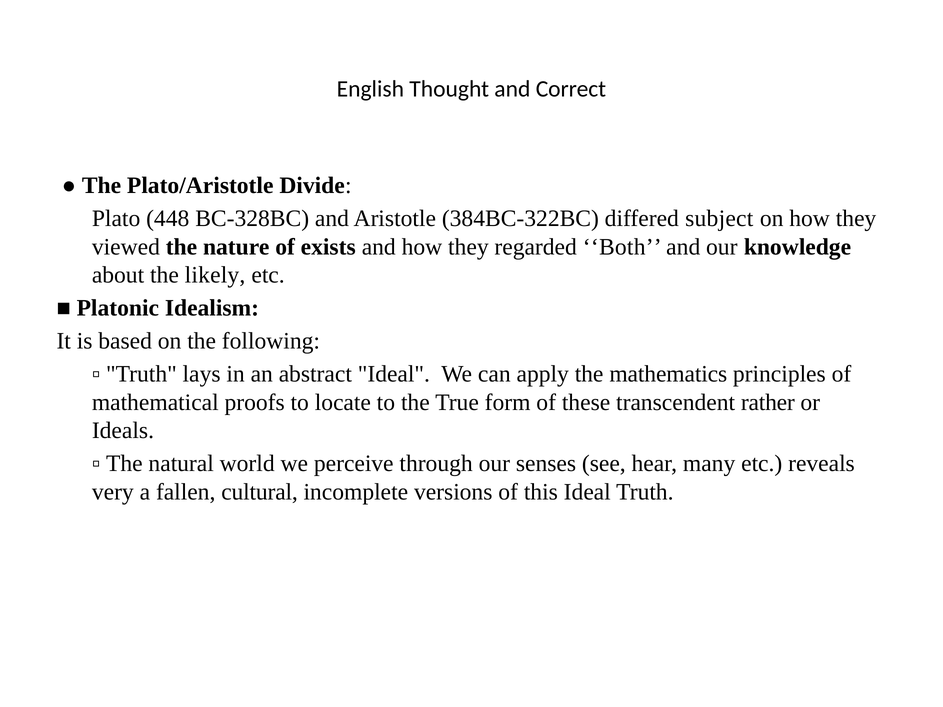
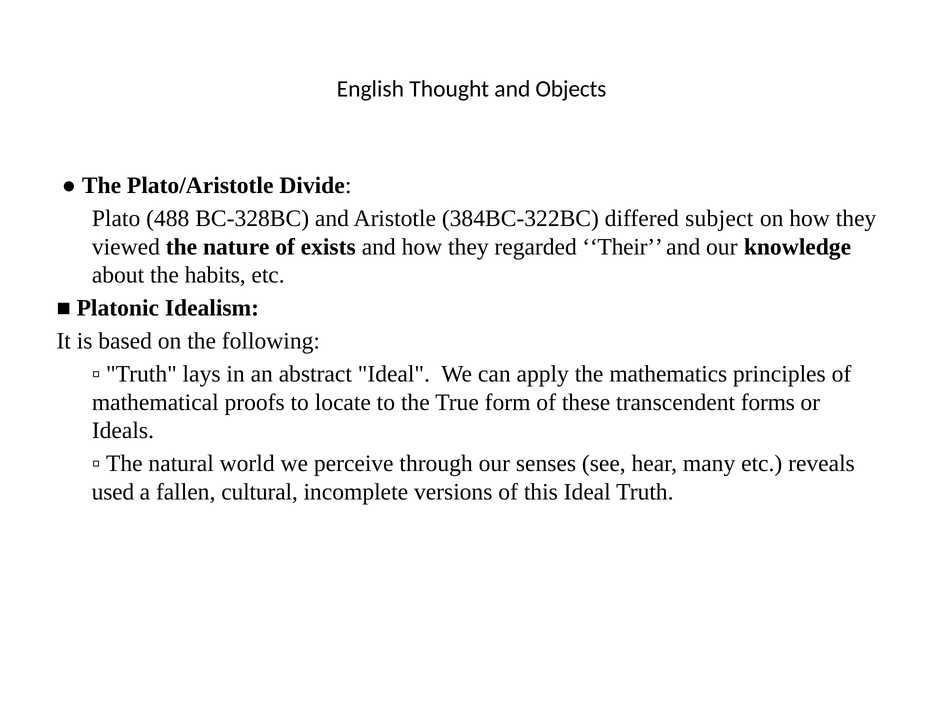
Correct: Correct -> Objects (571, 89)
448: 448 -> 488 (168, 219)
Both: Both -> Their (623, 247)
likely: likely -> habits (215, 275)
rather: rather -> forms (768, 402)
very: very -> used (113, 492)
